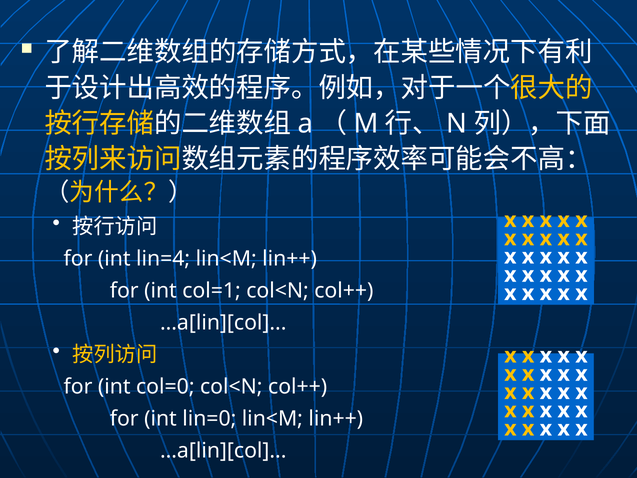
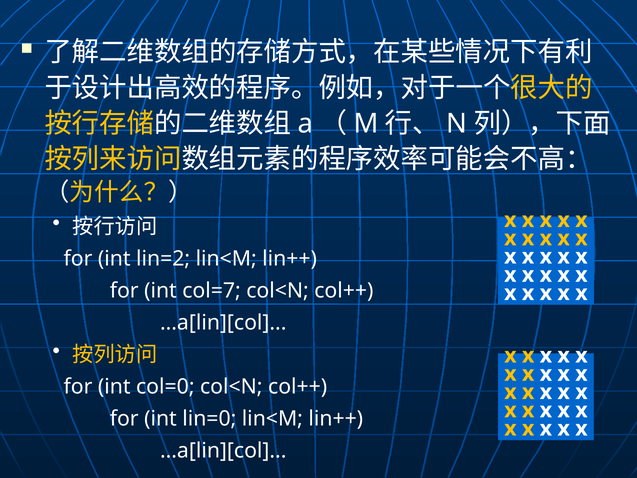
lin=4: lin=4 -> lin=2 (163, 258)
col=1: col=1 -> col=7 (212, 290)
